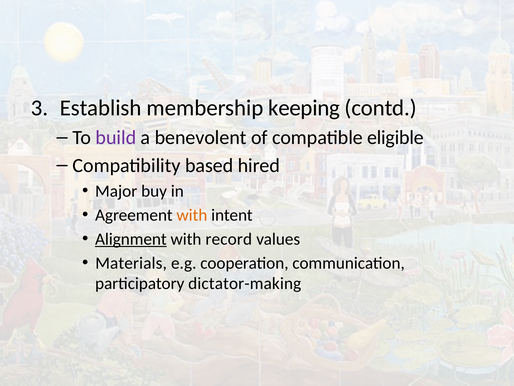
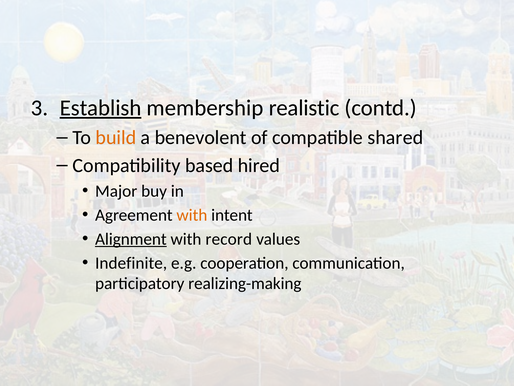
Establish underline: none -> present (101, 108)
keeping: keeping -> realistic (304, 108)
build colour: purple -> orange (116, 137)
eligible: eligible -> shared (395, 137)
Materials: Materials -> Indefinite (131, 263)
dictator-making: dictator-making -> realizing-making (245, 283)
